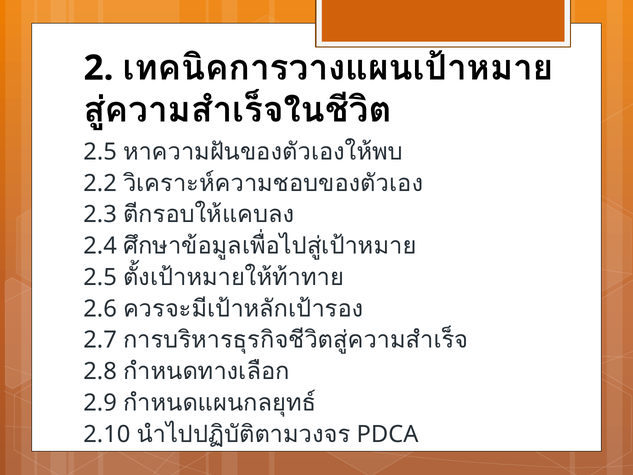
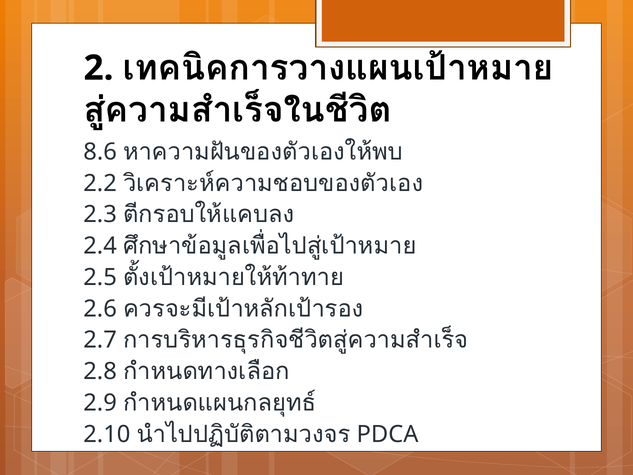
2.5: 2.5 -> 8.6 (100, 152)
